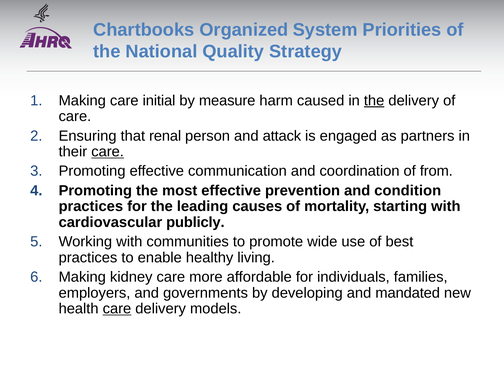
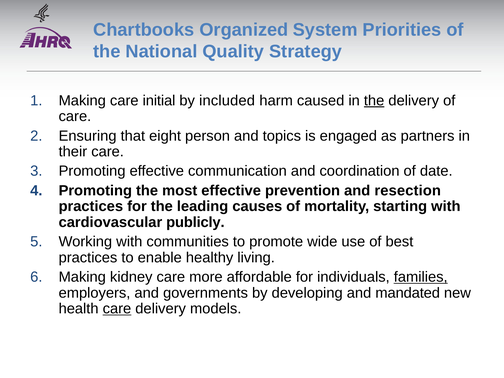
measure: measure -> included (227, 101)
renal: renal -> eight (165, 136)
attack: attack -> topics (282, 136)
care underline: present -> none (108, 152)
from: from -> date (436, 171)
condition: condition -> resection (408, 191)
families underline: none -> present (421, 277)
